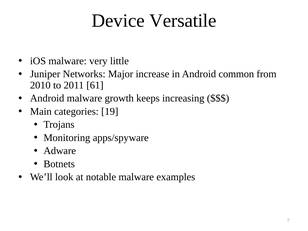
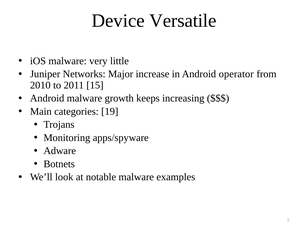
common: common -> operator (236, 74)
61: 61 -> 15 (95, 85)
